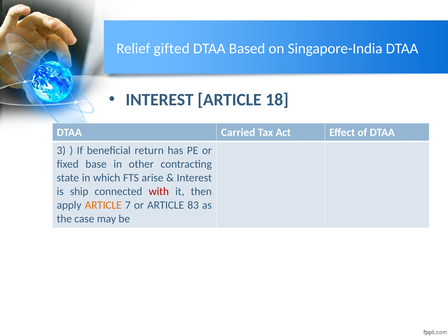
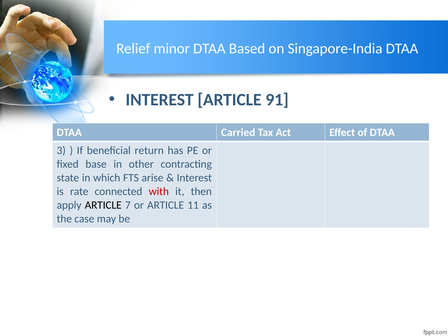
gifted: gifted -> minor (172, 48)
18: 18 -> 91 (277, 100)
ship: ship -> rate (79, 192)
ARTICLE colour: orange -> black (103, 205)
83: 83 -> 11 (193, 205)
